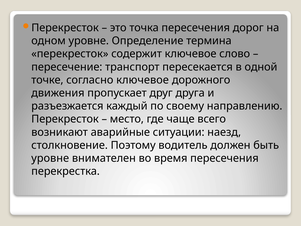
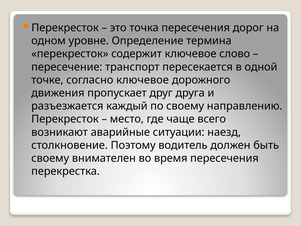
уровне: уровне -> своему (50, 158)
